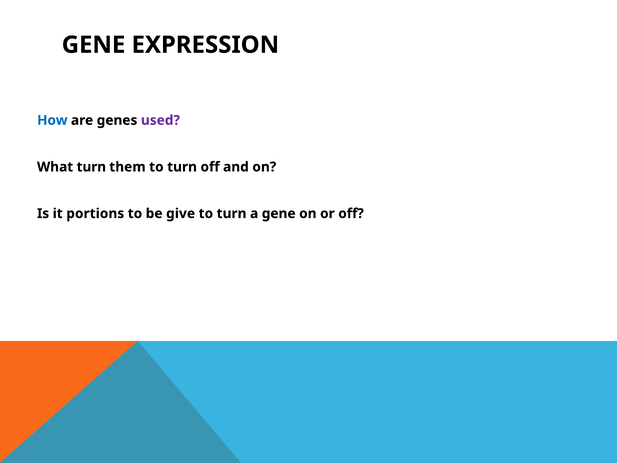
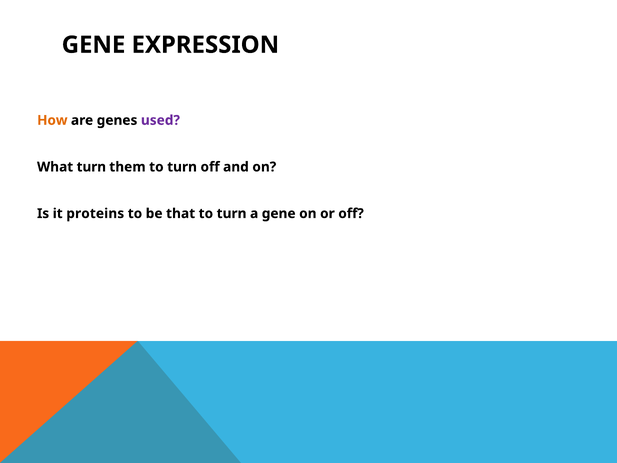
How colour: blue -> orange (52, 120)
portions: portions -> proteins (95, 213)
give: give -> that (181, 213)
